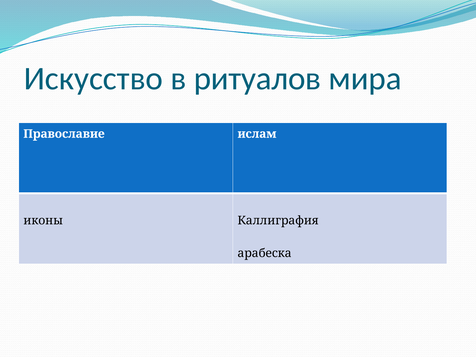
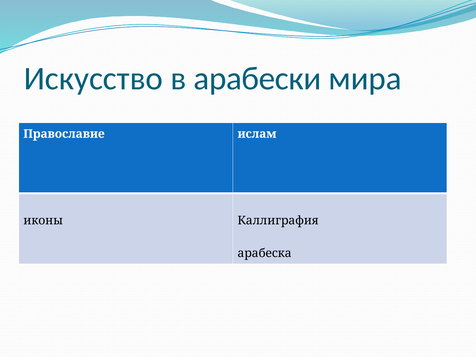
ритуалов: ритуалов -> арабески (257, 79)
